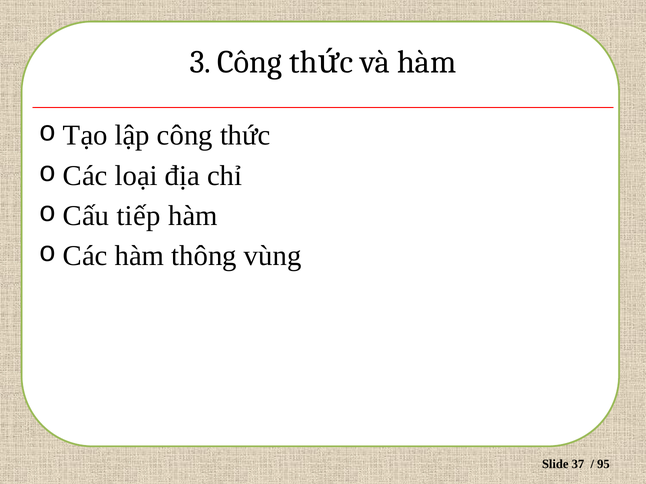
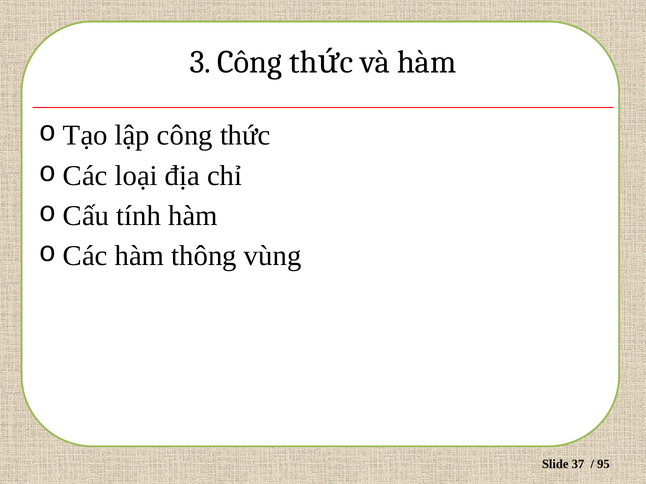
tiếp: tiếp -> tính (139, 216)
